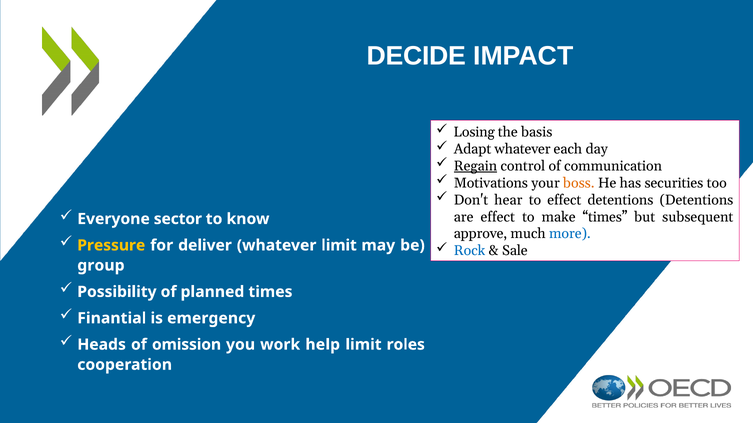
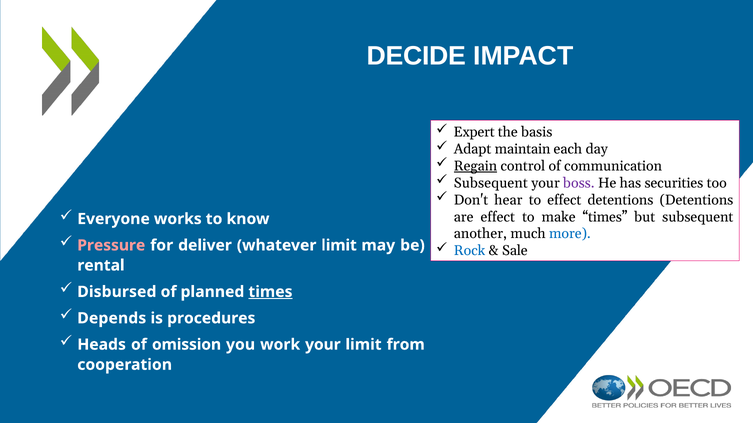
Losing: Losing -> Expert (474, 132)
Adapt whatever: whatever -> maintain (523, 149)
Motivations: Motivations -> Subsequent (491, 183)
boss colour: orange -> purple (579, 183)
sector: sector -> works (178, 219)
approve: approve -> another (480, 234)
Pressure colour: yellow -> pink (111, 246)
group: group -> rental (101, 266)
Possibility: Possibility -> Disbursed (117, 292)
times underline: none -> present (270, 292)
Finantial: Finantial -> Depends (112, 319)
emergency: emergency -> procedures (211, 319)
work help: help -> your (323, 345)
roles: roles -> from (406, 345)
